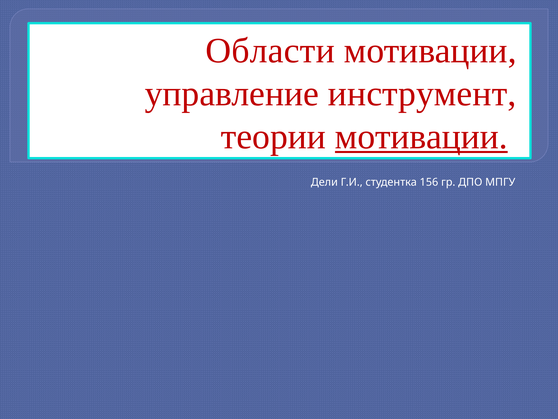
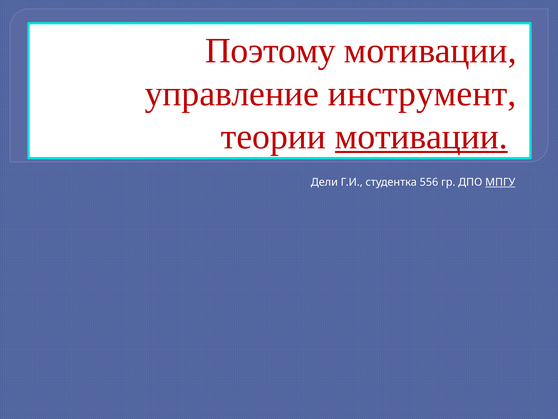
Области: Области -> Поэтому (270, 51)
156: 156 -> 556 (429, 182)
МПГУ underline: none -> present (500, 182)
